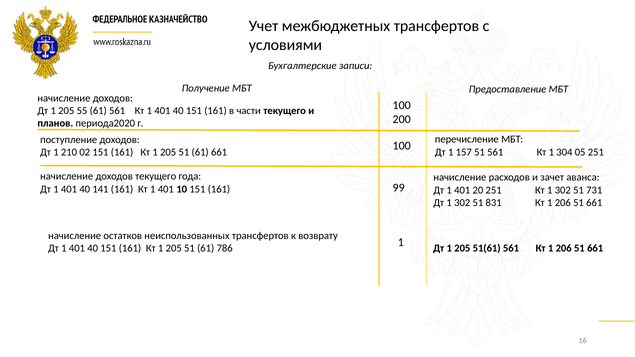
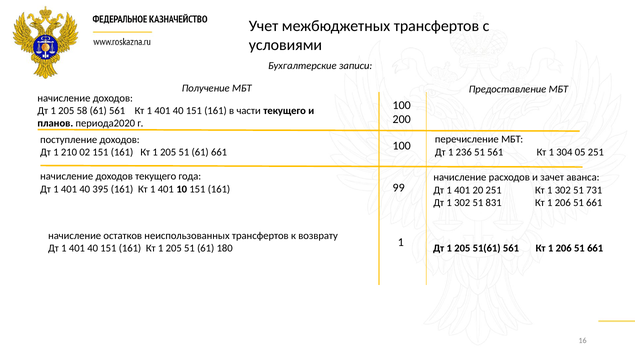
55: 55 -> 58 (82, 111)
157: 157 -> 236 (464, 152)
141: 141 -> 395 (100, 189)
786: 786 -> 180 (225, 248)
